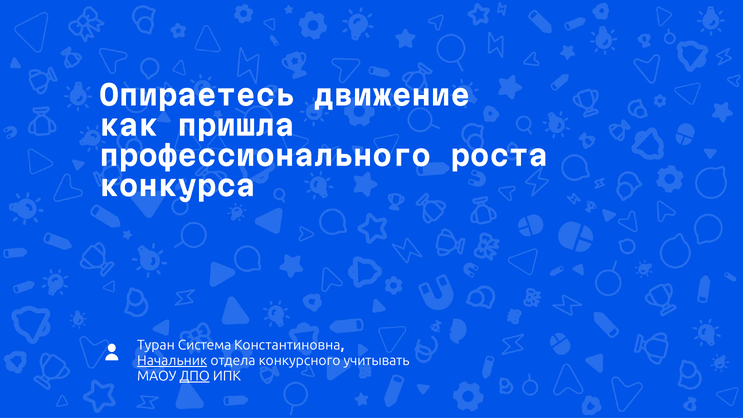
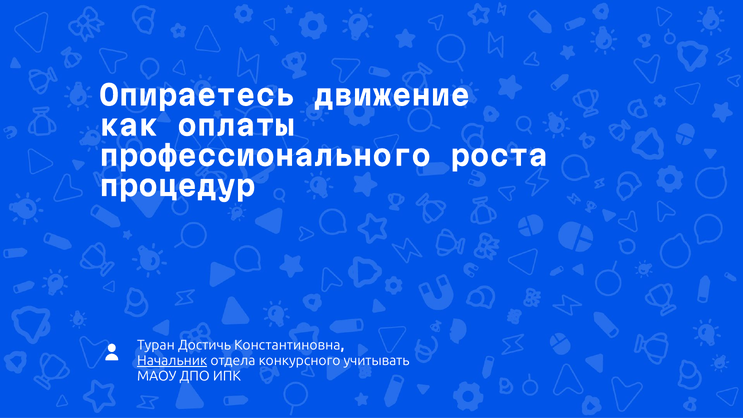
пришла: пришла -> оплаты (236, 126)
конкурса: конкурса -> процедур (177, 187)
Система: Система -> Достичь (205, 345)
ДПО underline: present -> none (195, 376)
